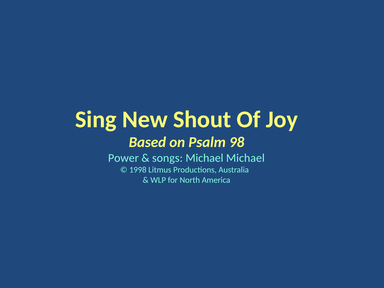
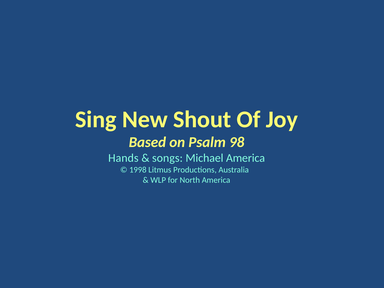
Power: Power -> Hands (123, 158)
Michael Michael: Michael -> America (246, 158)
